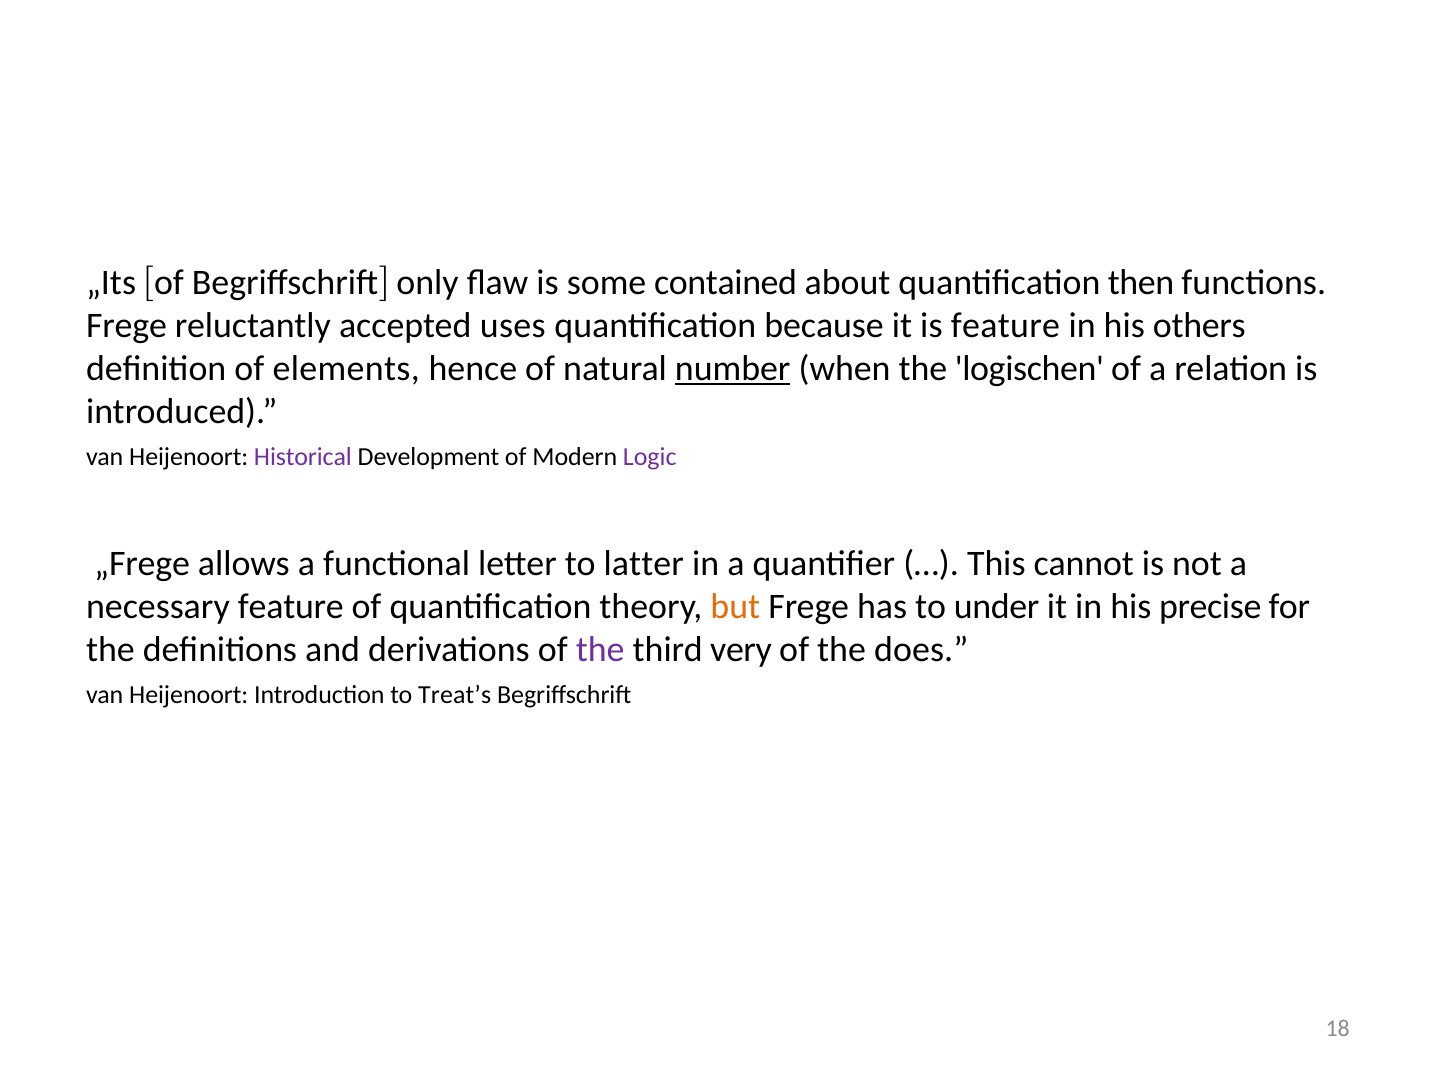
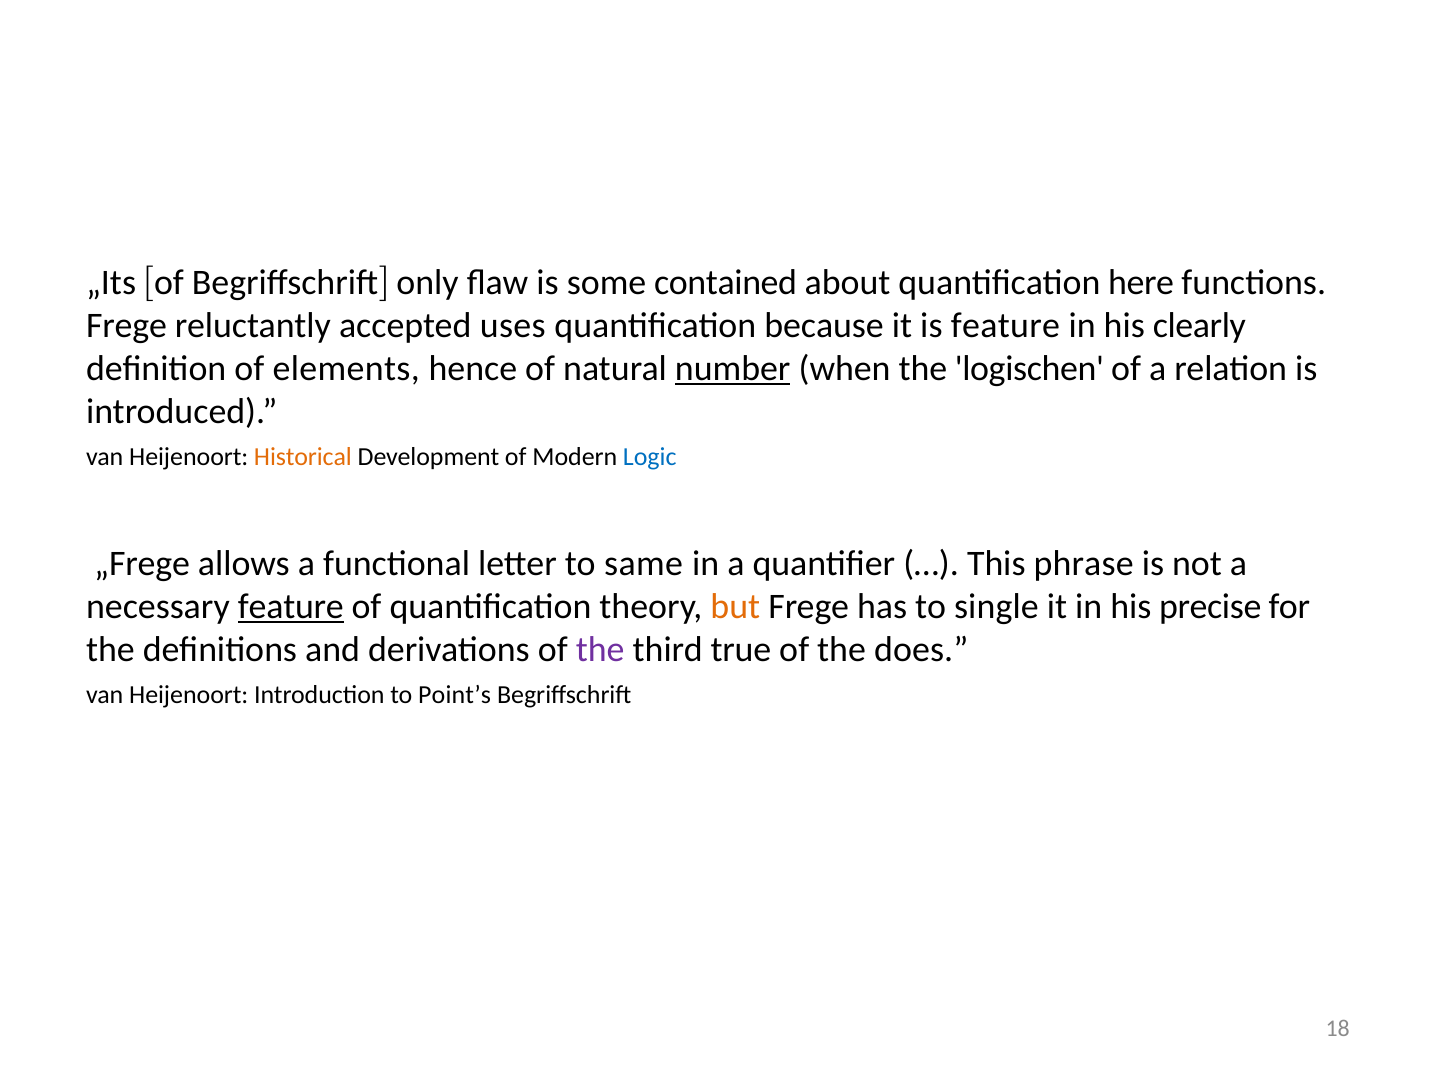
then: then -> here (1141, 283)
others: others -> clearly (1199, 326)
Historical colour: purple -> orange (303, 457)
Logic colour: purple -> blue (650, 457)
latter: latter -> same (644, 563)
cannot: cannot -> phrase (1084, 563)
feature underline: none -> present (291, 606)
under: under -> single (996, 606)
very: very -> true (741, 650)
Treat’s: Treat’s -> Point’s (455, 695)
